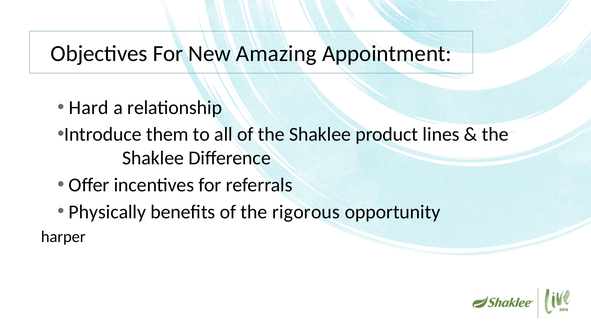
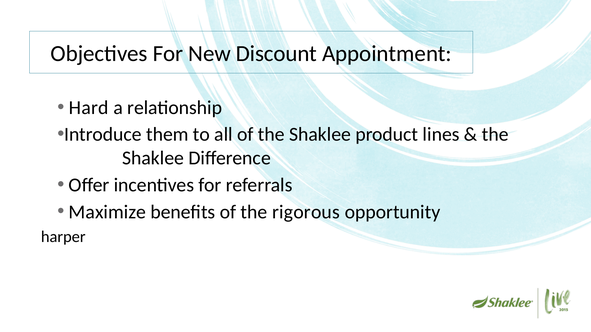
Amazing: Amazing -> Discount (276, 54)
Physically: Physically -> Maximize (107, 212)
